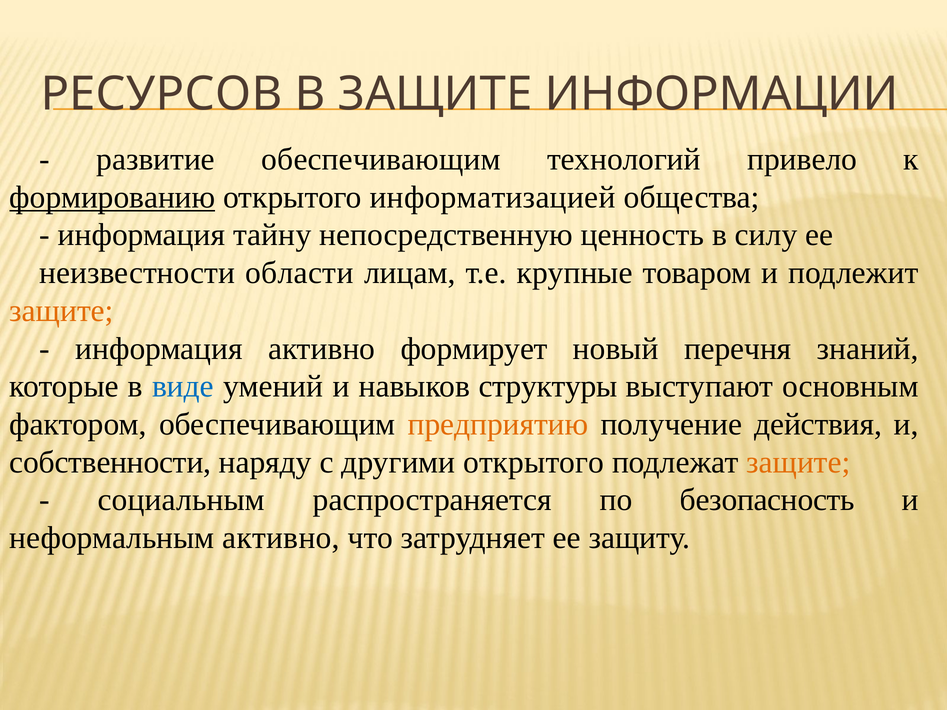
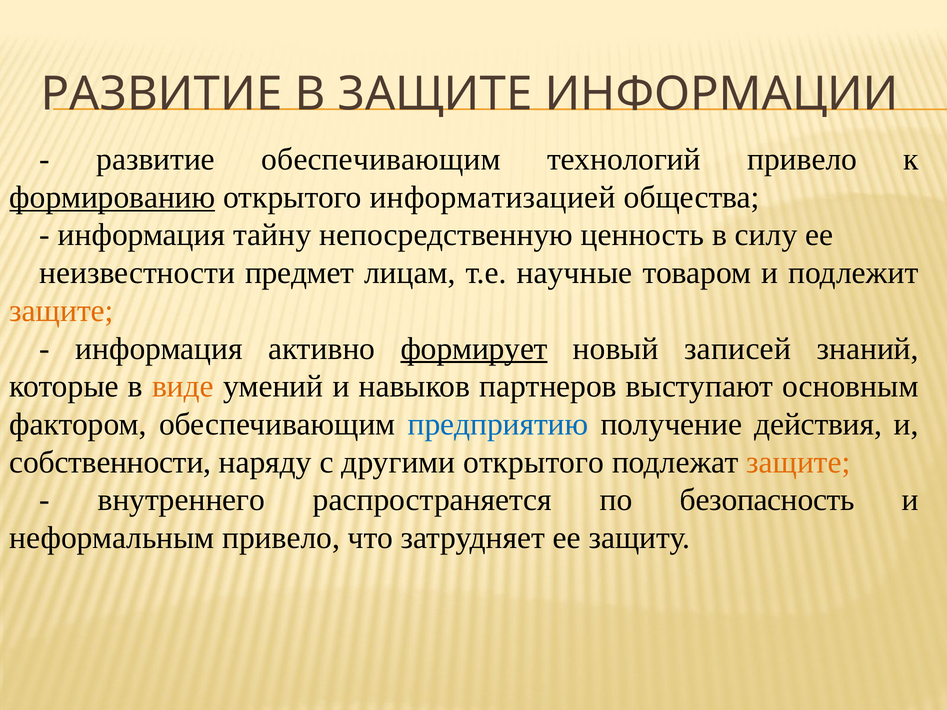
РЕСУРСОВ: РЕСУРСОВ -> РАЗВИТИЕ (161, 94)
области: области -> предмет (300, 273)
крупные: крупные -> научные (575, 273)
формирует underline: none -> present (474, 349)
перечня: перечня -> записей (738, 349)
виде colour: blue -> orange (183, 387)
структуры: структуры -> партнеров (548, 387)
предприятию colour: orange -> blue (498, 424)
социальным: социальным -> внутреннего (181, 500)
неформальным активно: активно -> привело (281, 538)
